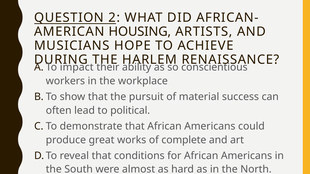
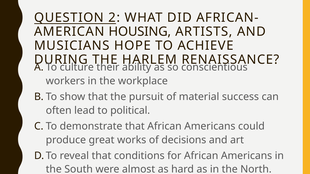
impact: impact -> culture (77, 67)
complete: complete -> decisions (184, 140)
